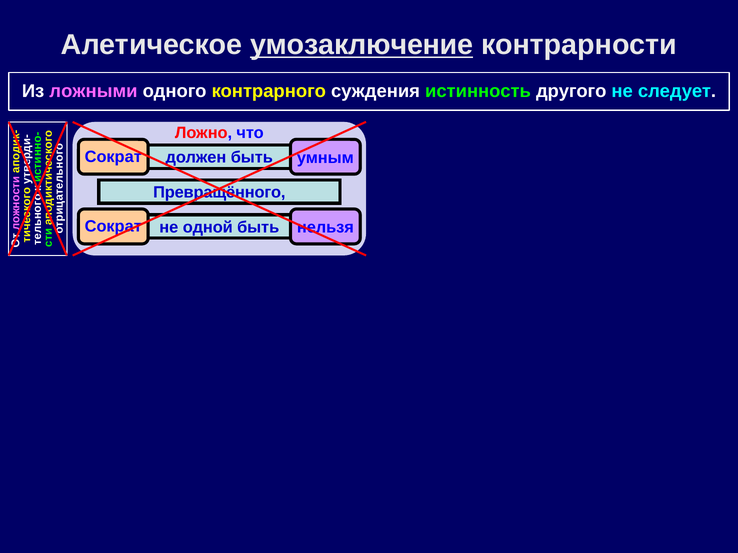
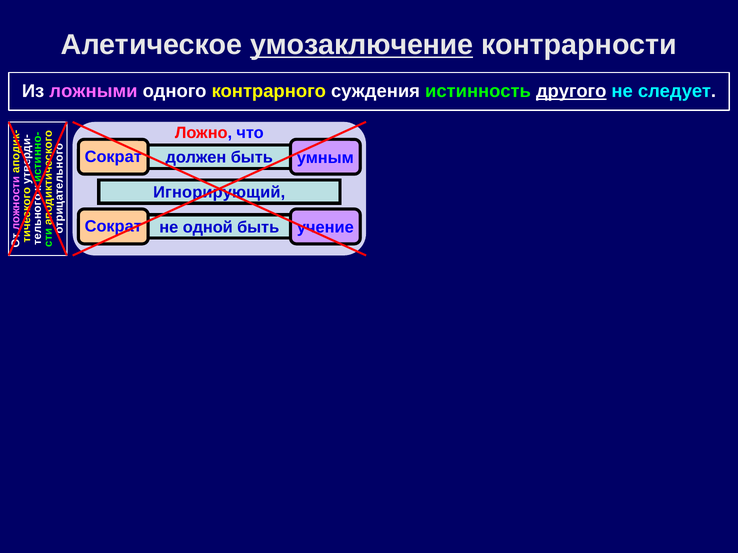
другого underline: none -> present (571, 91)
Превращённого: Превращённого -> Игнорирующий (219, 193)
нельзя: нельзя -> учение (325, 228)
